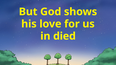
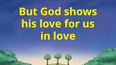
in died: died -> love (64, 36)
